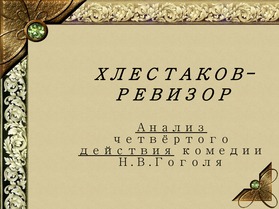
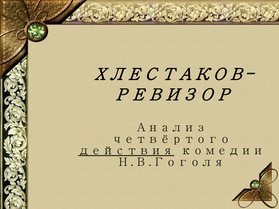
Анализ underline: present -> none (171, 128)
